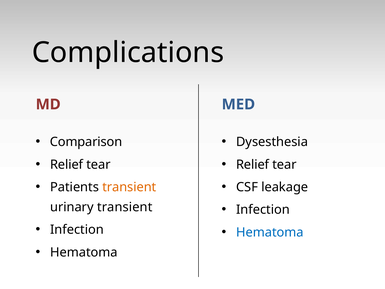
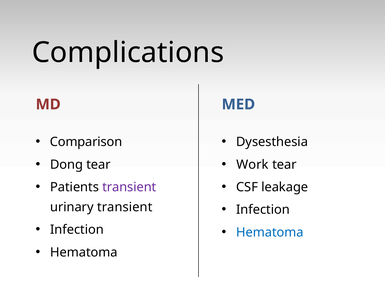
Relief: Relief -> Dong (67, 164)
Relief: Relief -> Work (252, 164)
transient colour: orange -> purple (129, 187)
